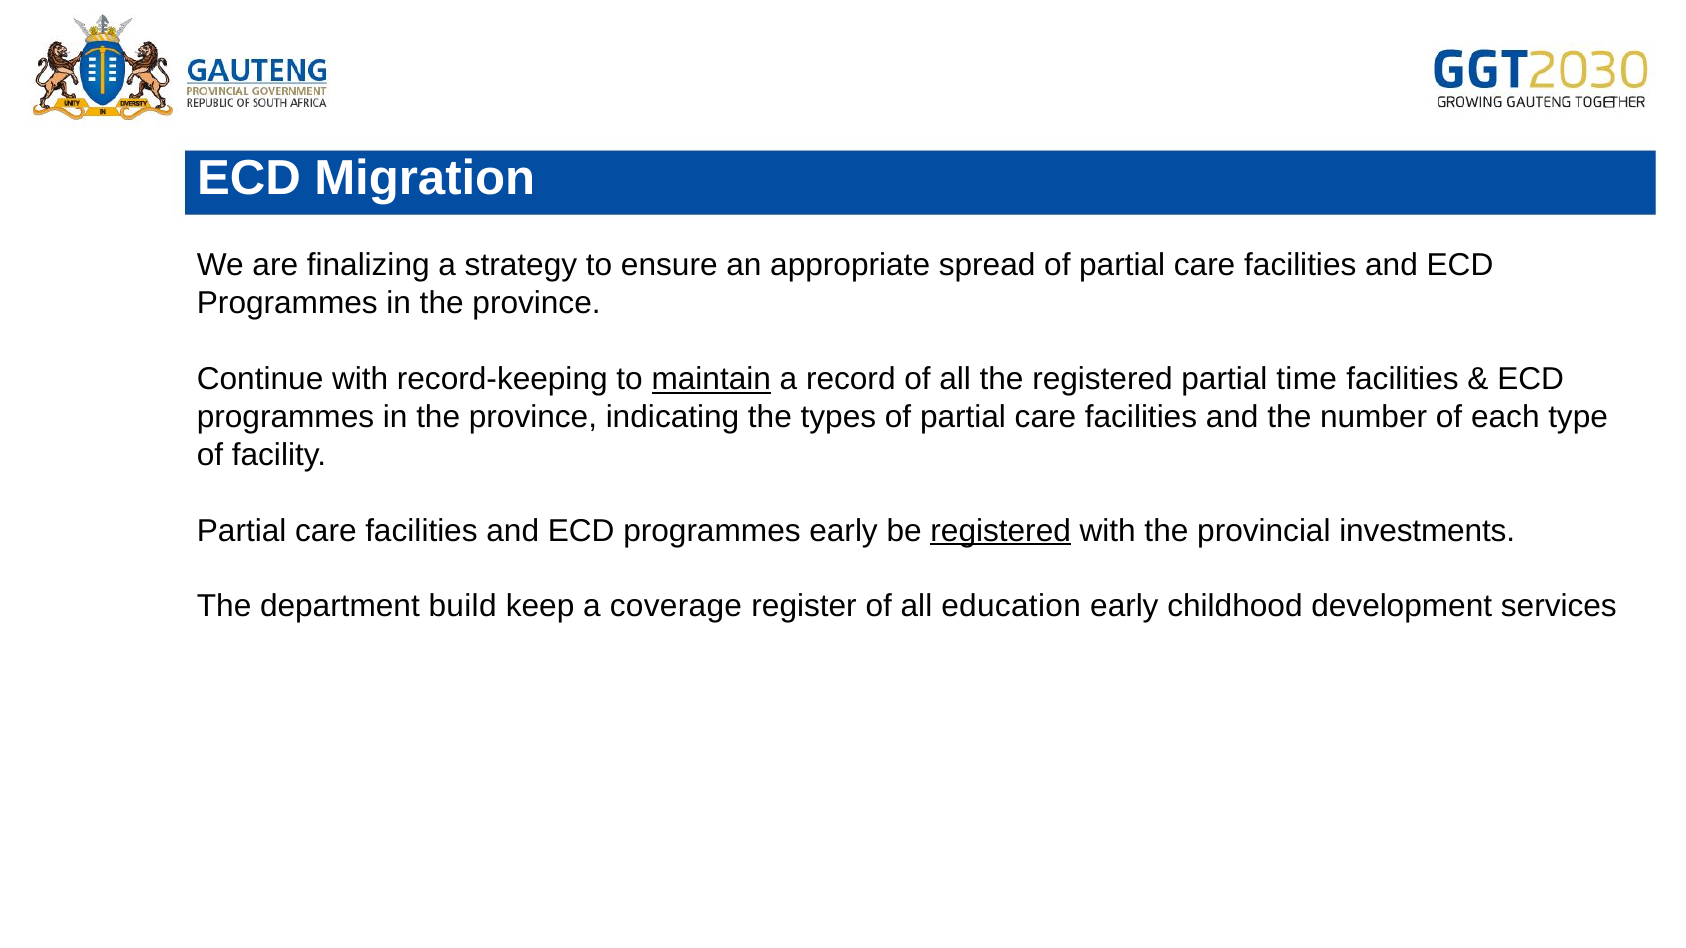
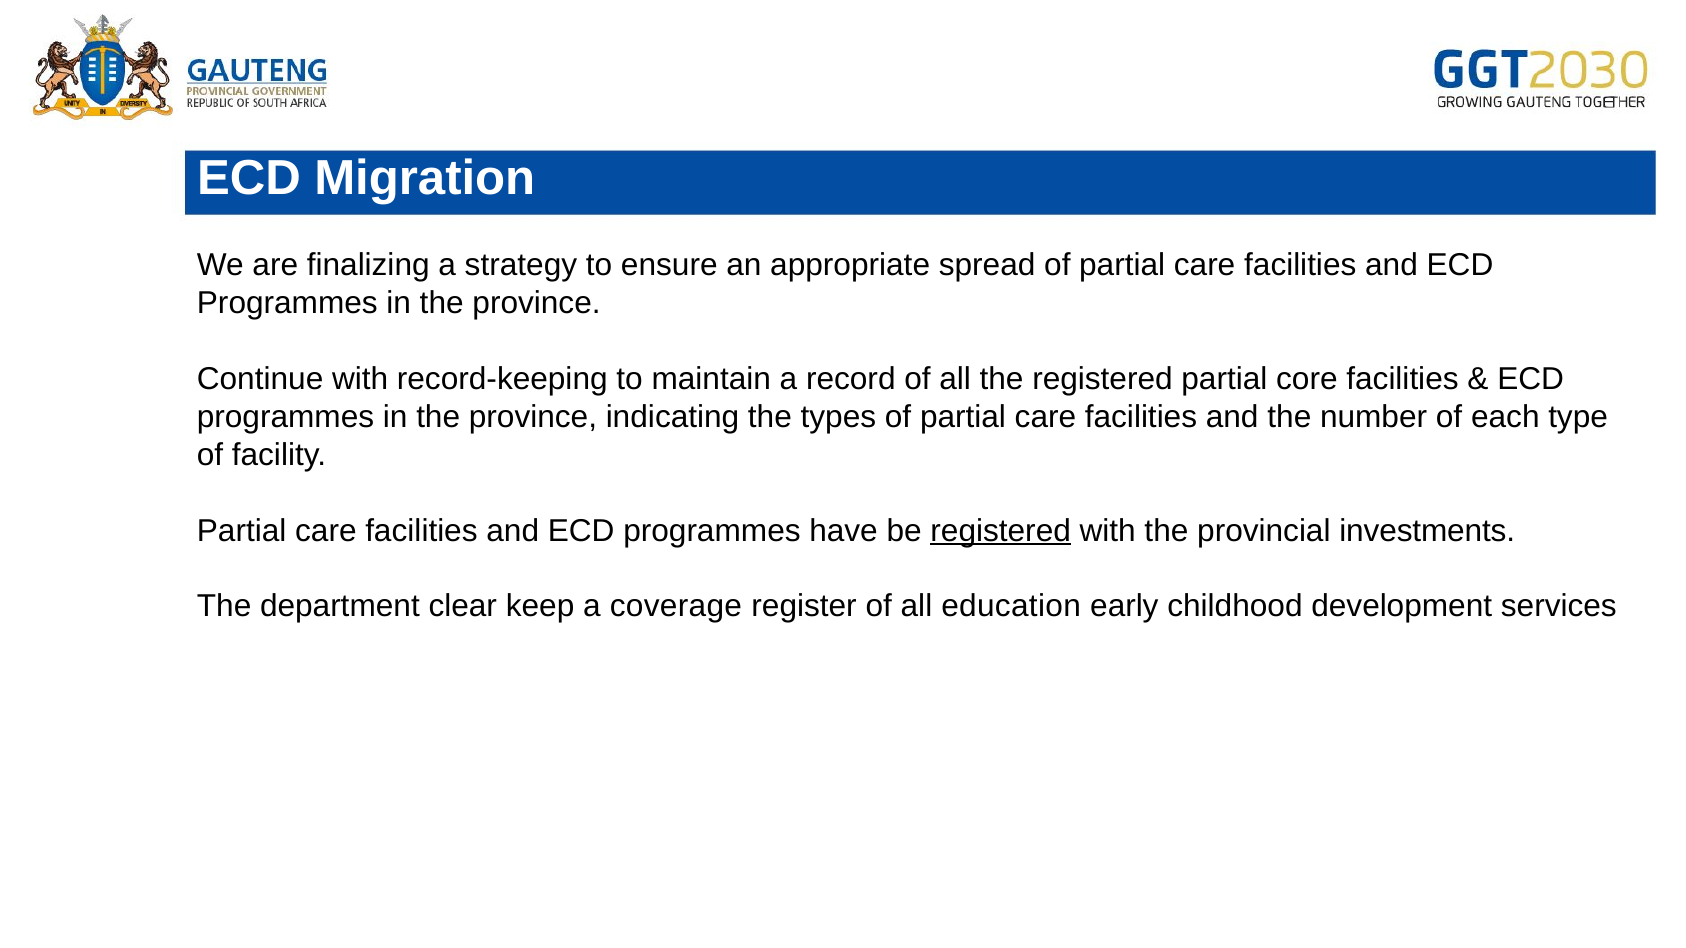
maintain underline: present -> none (711, 379)
time: time -> core (1307, 379)
programmes early: early -> have (844, 531)
build: build -> clear (463, 607)
